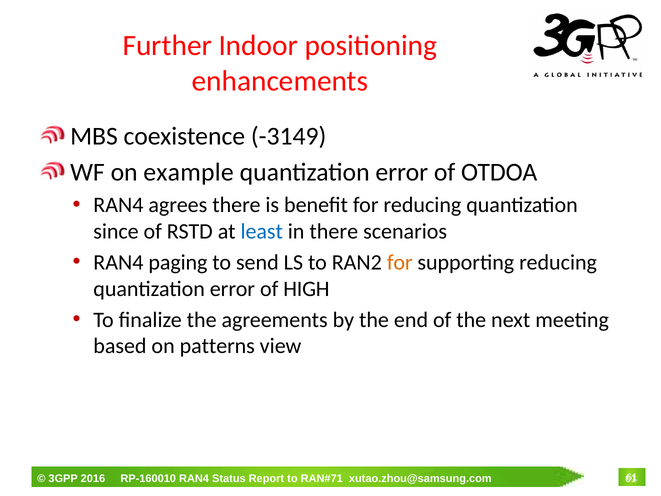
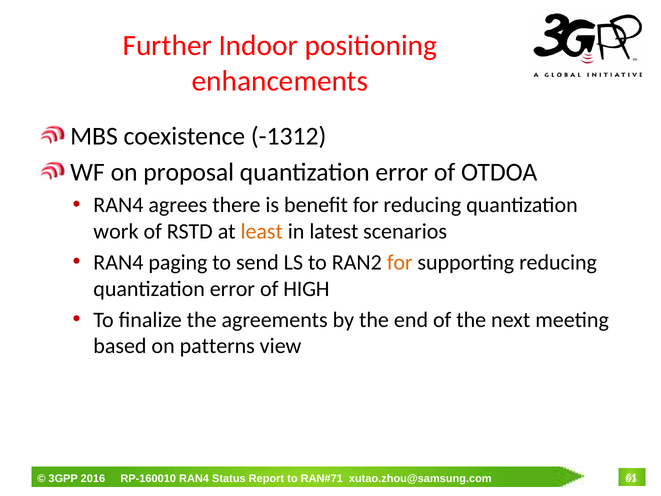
-3149: -3149 -> -1312 (289, 136)
example: example -> proposal (189, 172)
since: since -> work (116, 231)
least colour: blue -> orange (262, 231)
in there: there -> latest (334, 231)
